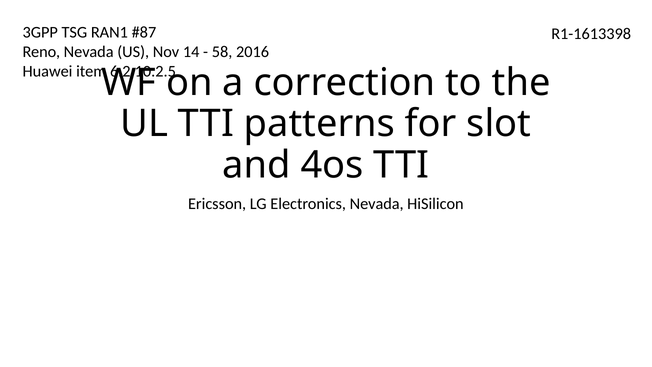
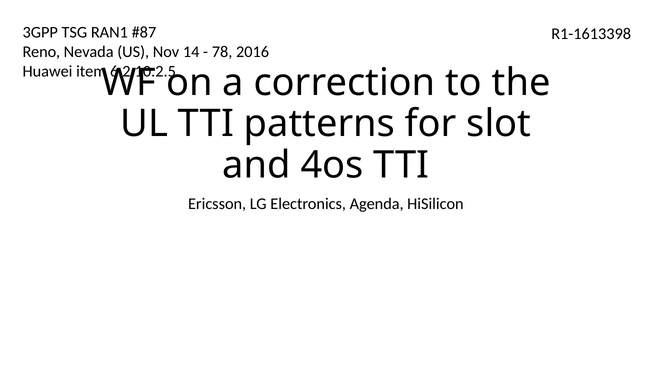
58: 58 -> 78 (222, 52)
Electronics Nevada: Nevada -> Agenda (377, 204)
